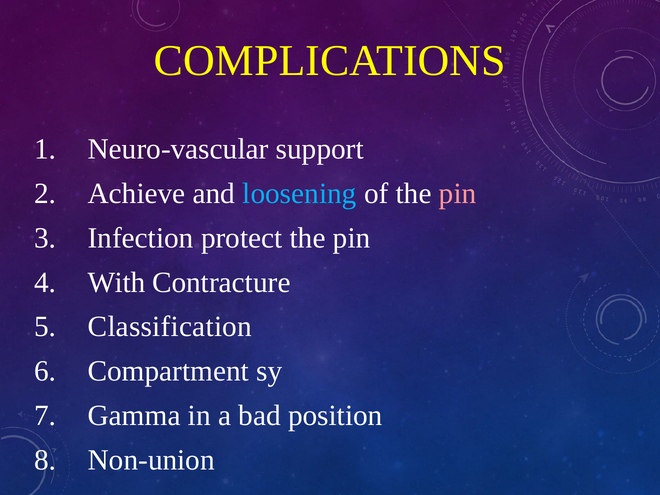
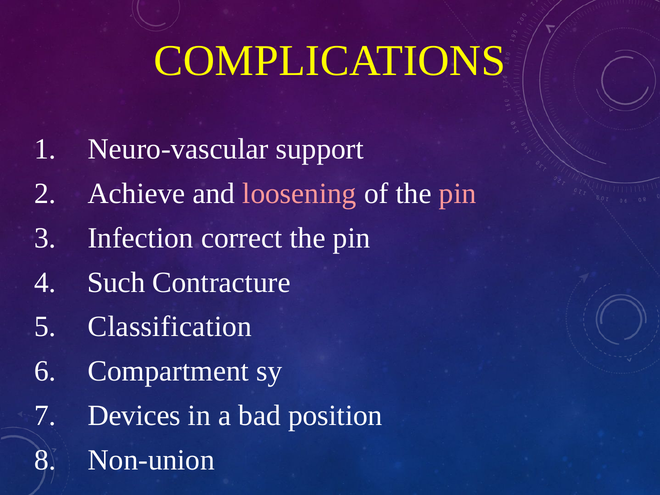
loosening colour: light blue -> pink (299, 194)
protect: protect -> correct (242, 238)
With: With -> Such (116, 282)
Gamma: Gamma -> Devices (134, 415)
